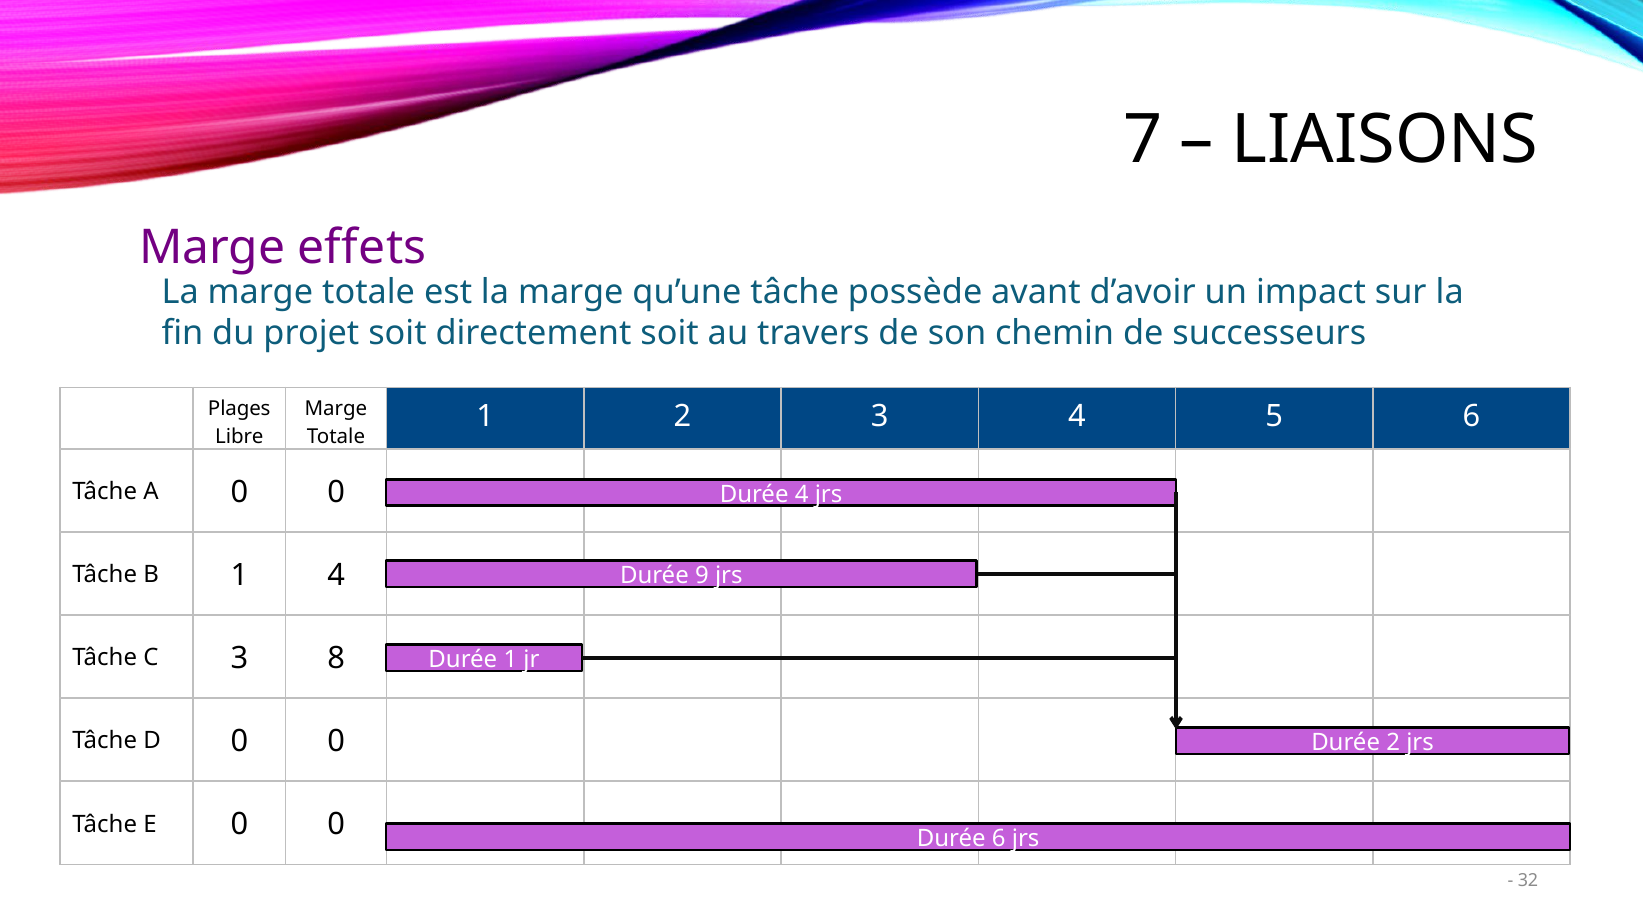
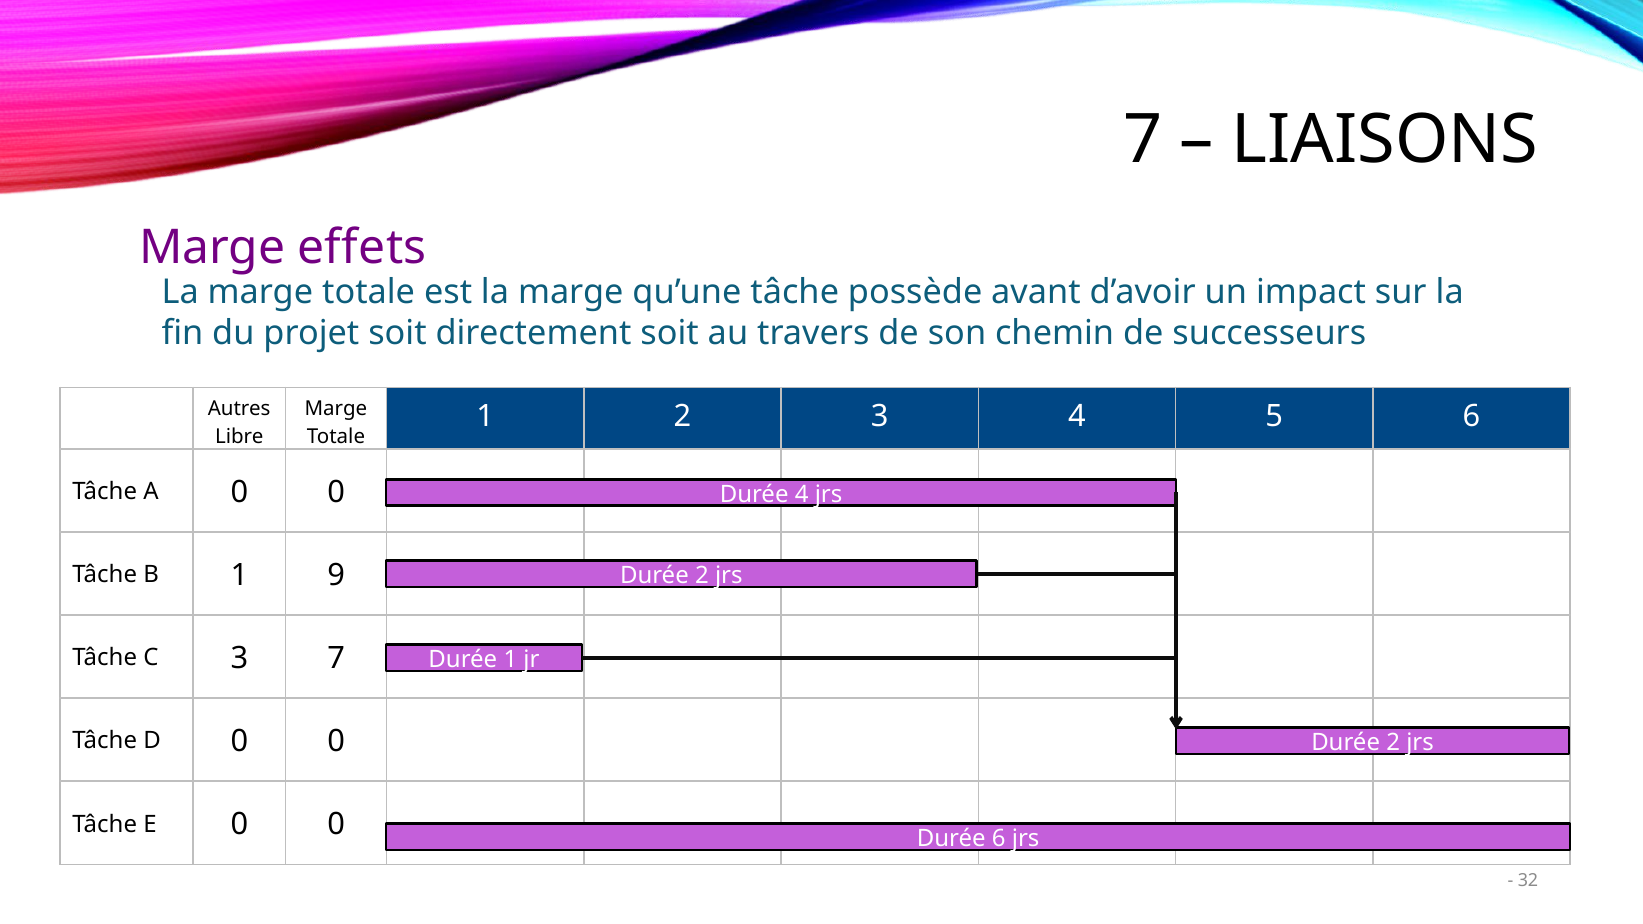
Plages: Plages -> Autres (239, 409)
1 4: 4 -> 9 (336, 575)
9: 9 -> 2 (702, 575)
3 8: 8 -> 7 (336, 658)
